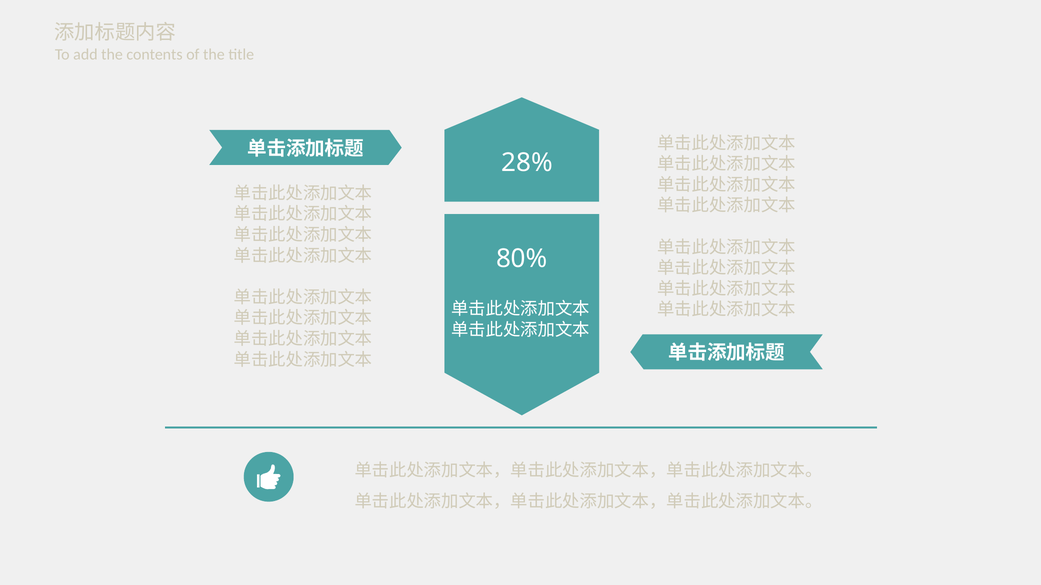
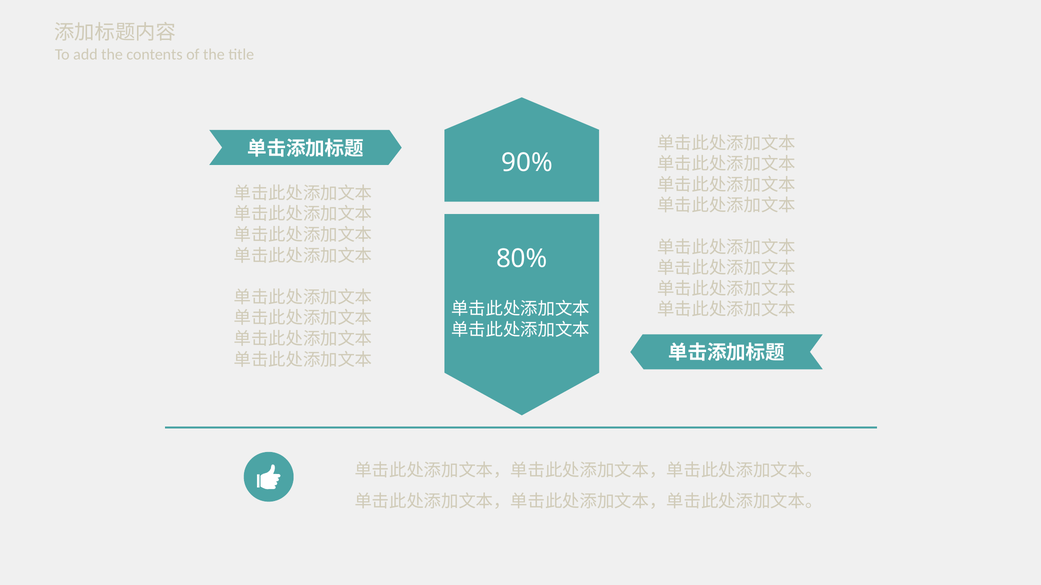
28%: 28% -> 90% (527, 163)
